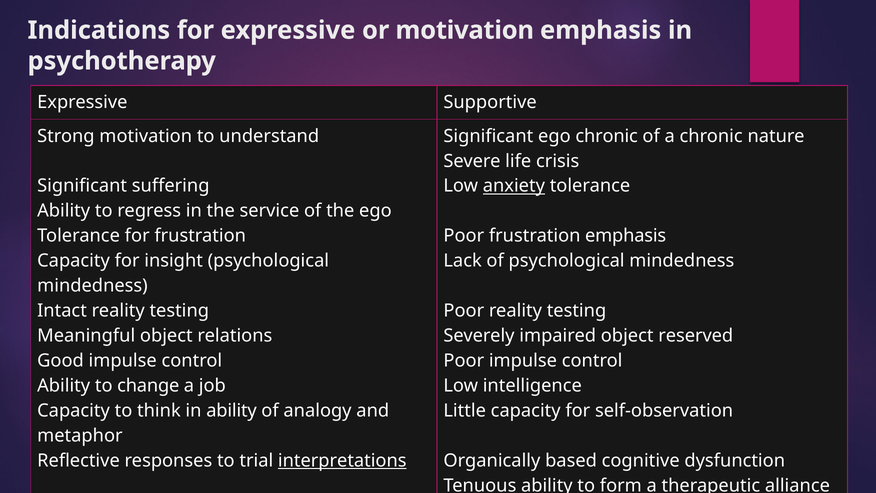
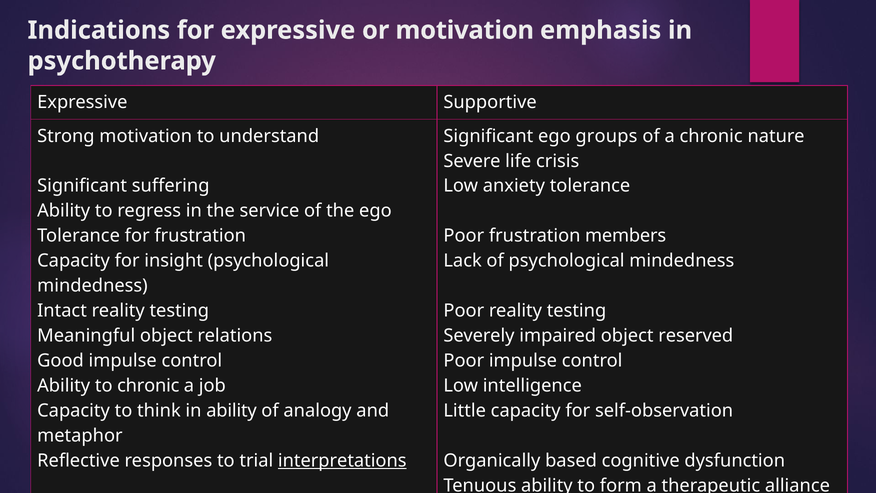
ego chronic: chronic -> groups (606, 136)
anxiety underline: present -> none (514, 186)
frustration emphasis: emphasis -> members (626, 236)
to change: change -> chronic (148, 386)
